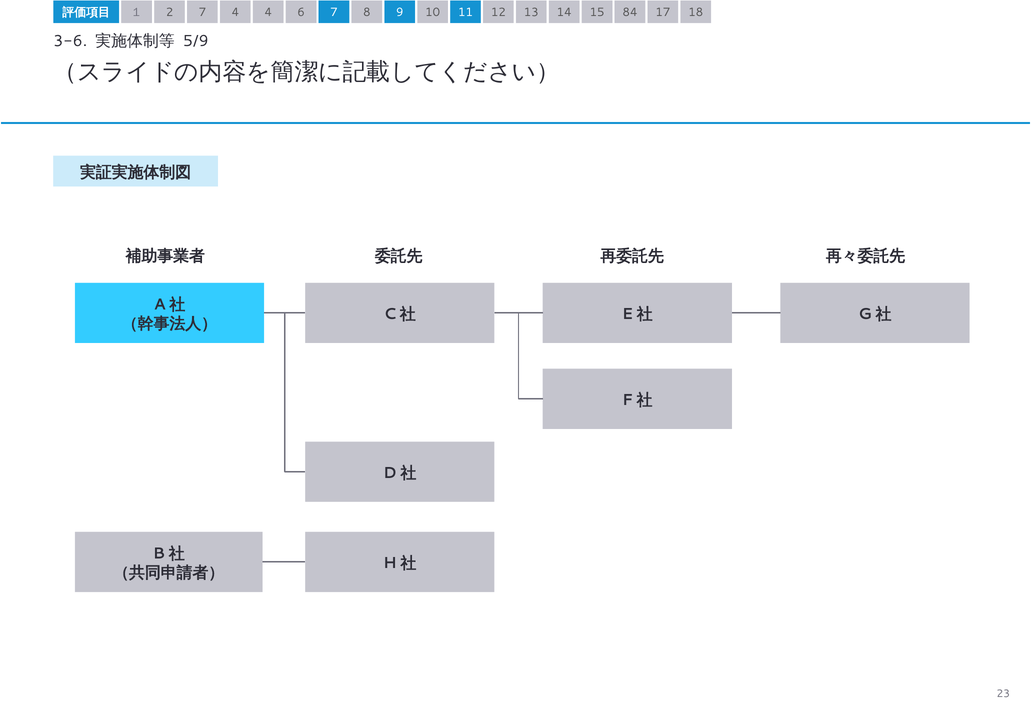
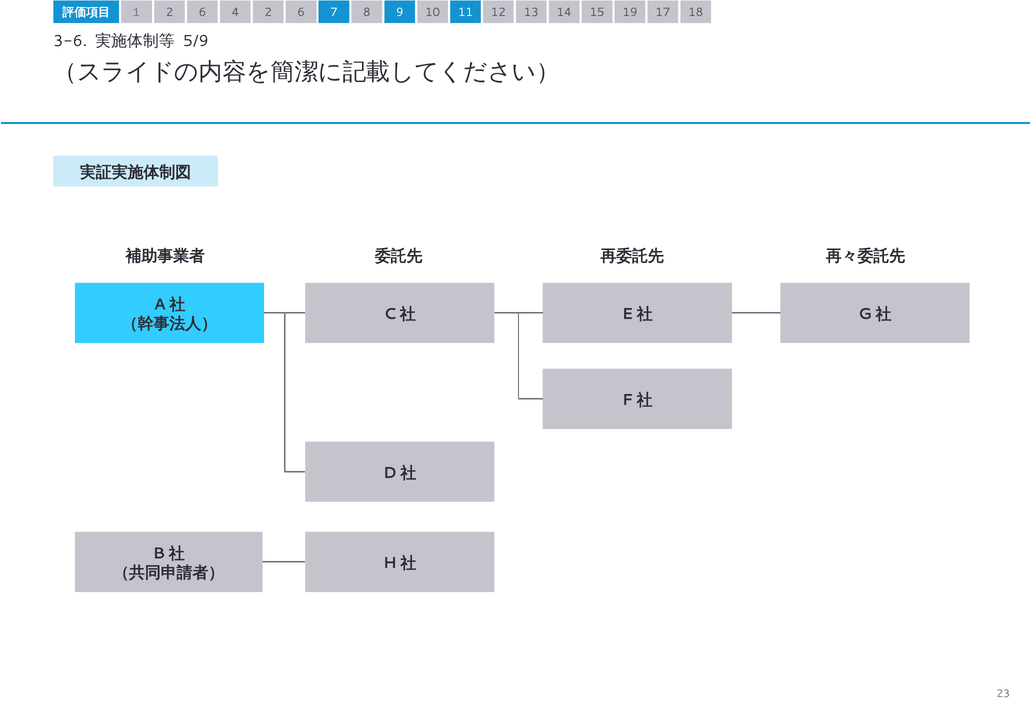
１ 2 7: 7 -> 6 (202, 12)
4 4: 4 -> 2 (268, 12)
84: 84 -> 19 (630, 12)
